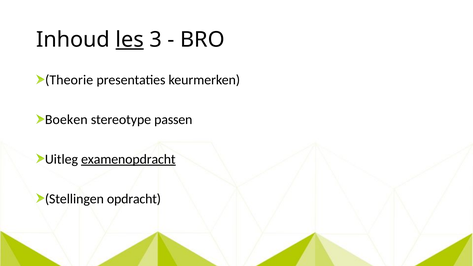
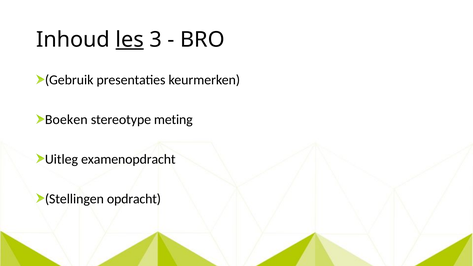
Theorie: Theorie -> Gebruik (69, 80)
passen: passen -> meting (173, 120)
examenopdracht underline: present -> none (128, 159)
